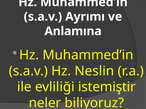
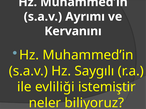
Anlamına: Anlamına -> Kervanını (73, 31)
Neslin: Neslin -> Saygılı (94, 71)
